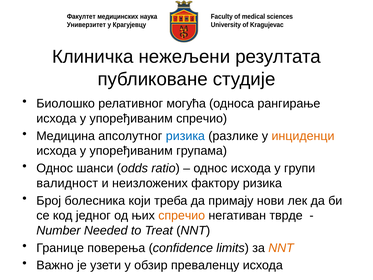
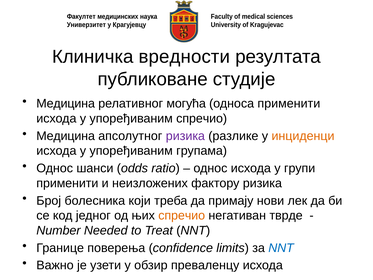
нежељени: нежељени -> вредности (184, 57)
Биолошко: Биолошко -> Медицина (66, 104)
односа рангирање: рангирање -> применити (289, 104)
ризика colour: blue -> purple (185, 136)
валидност: валидност -> применити (67, 183)
NNT colour: orange -> blue (281, 248)
